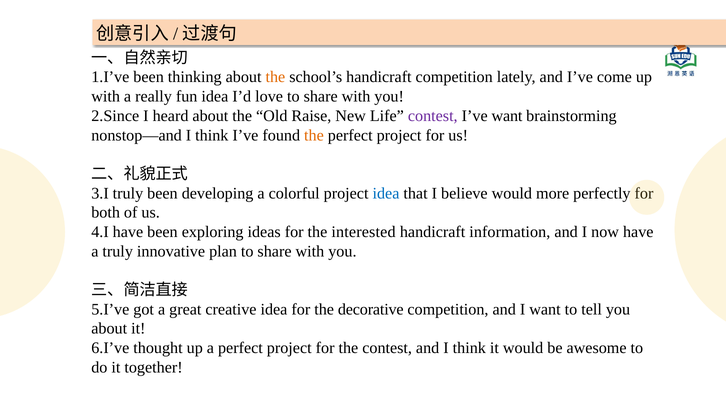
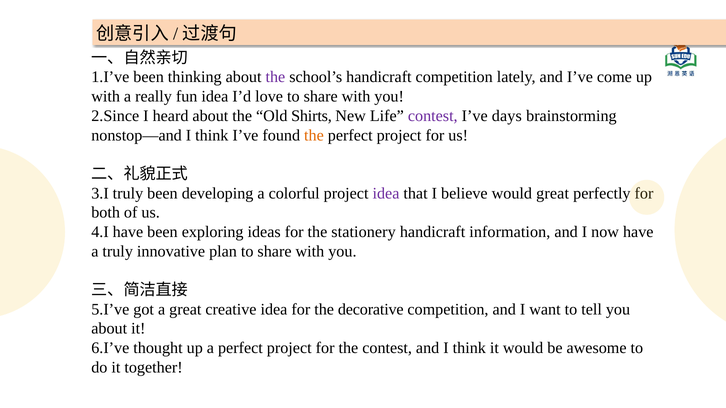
the colour: orange -> purple (275, 77)
Raise: Raise -> Shirts (311, 116)
I’ve want: want -> days (507, 116)
idea colour: blue -> purple (386, 193)
would more: more -> great (553, 193)
interested: interested -> stationery (364, 232)
